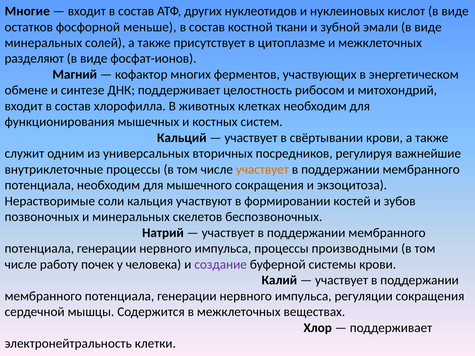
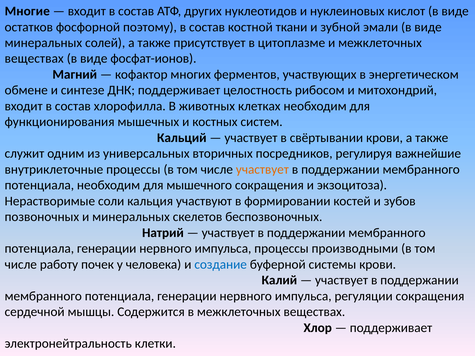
меньше: меньше -> поэтому (150, 27)
разделяют: разделяют -> веществах (34, 59)
создание colour: purple -> blue (221, 265)
